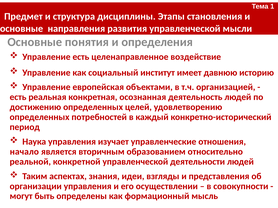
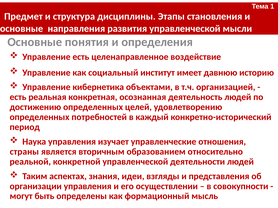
европейская: европейская -> кибернетика (98, 87)
начало: начало -> страны (24, 152)
